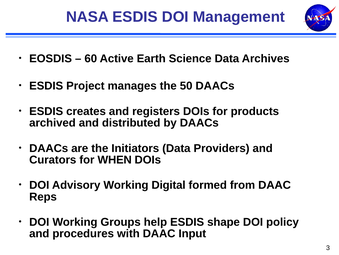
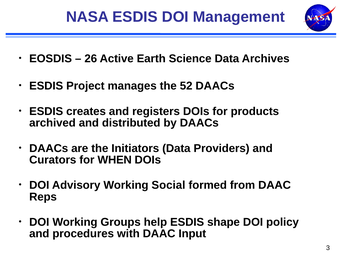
60: 60 -> 26 (91, 58)
50: 50 -> 52 (186, 86)
Digital: Digital -> Social (168, 185)
